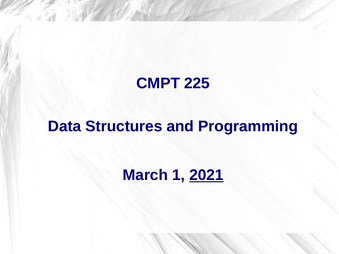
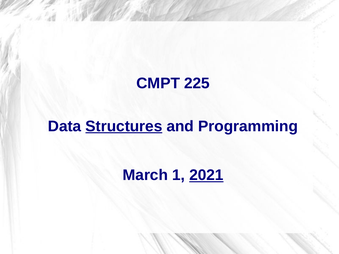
Structures underline: none -> present (124, 126)
